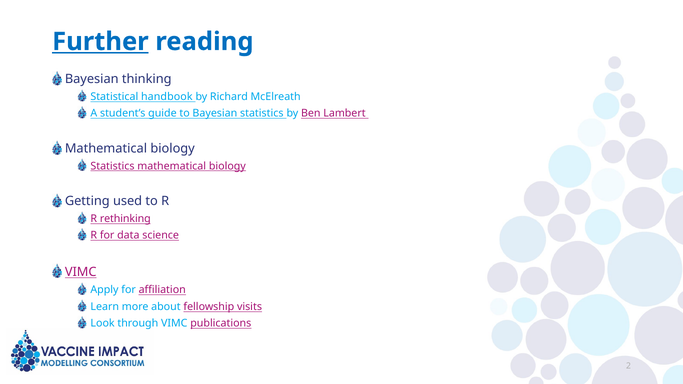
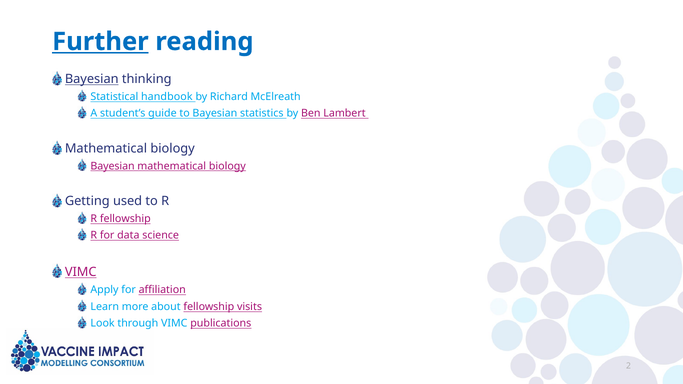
Bayesian underline: none -> present (92, 79)
Statistics: Statistics -> Bayesian (113, 166)
R rethinking: rethinking -> fellowship (125, 219)
